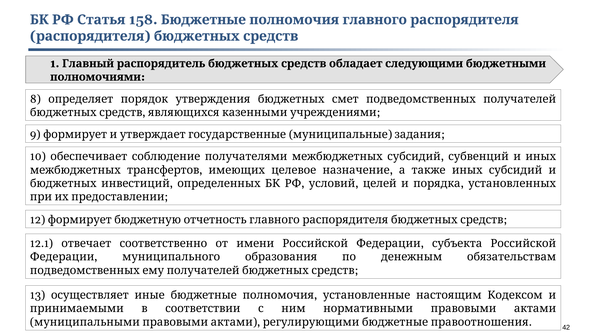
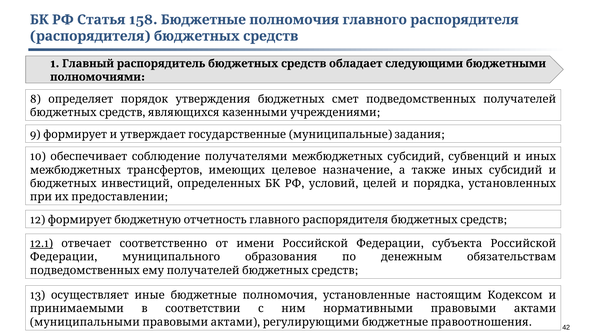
12.1 underline: none -> present (41, 244)
